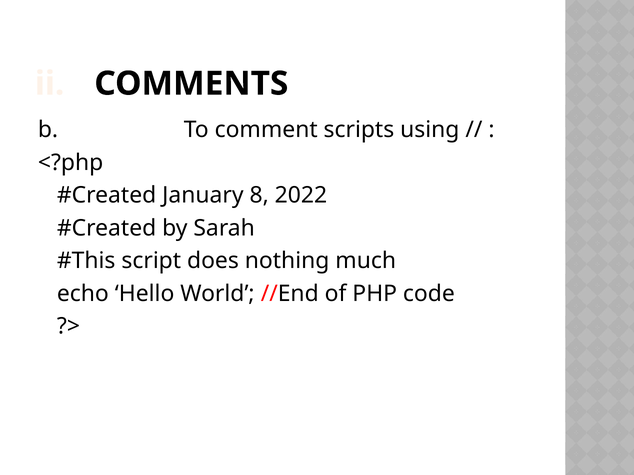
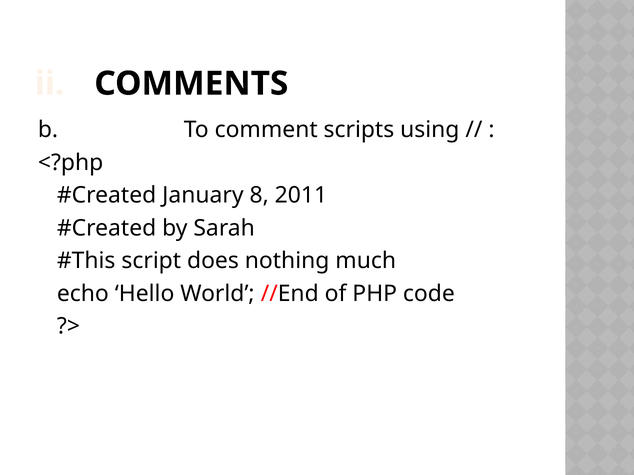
2022: 2022 -> 2011 (301, 196)
